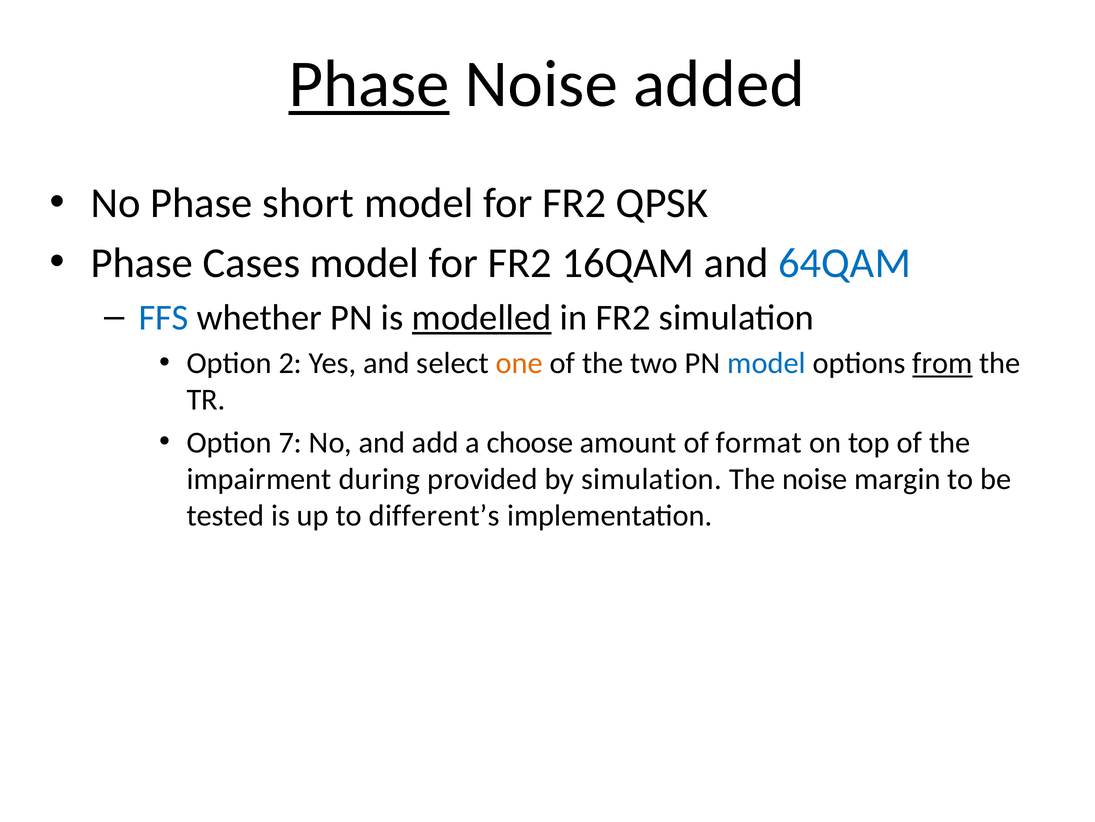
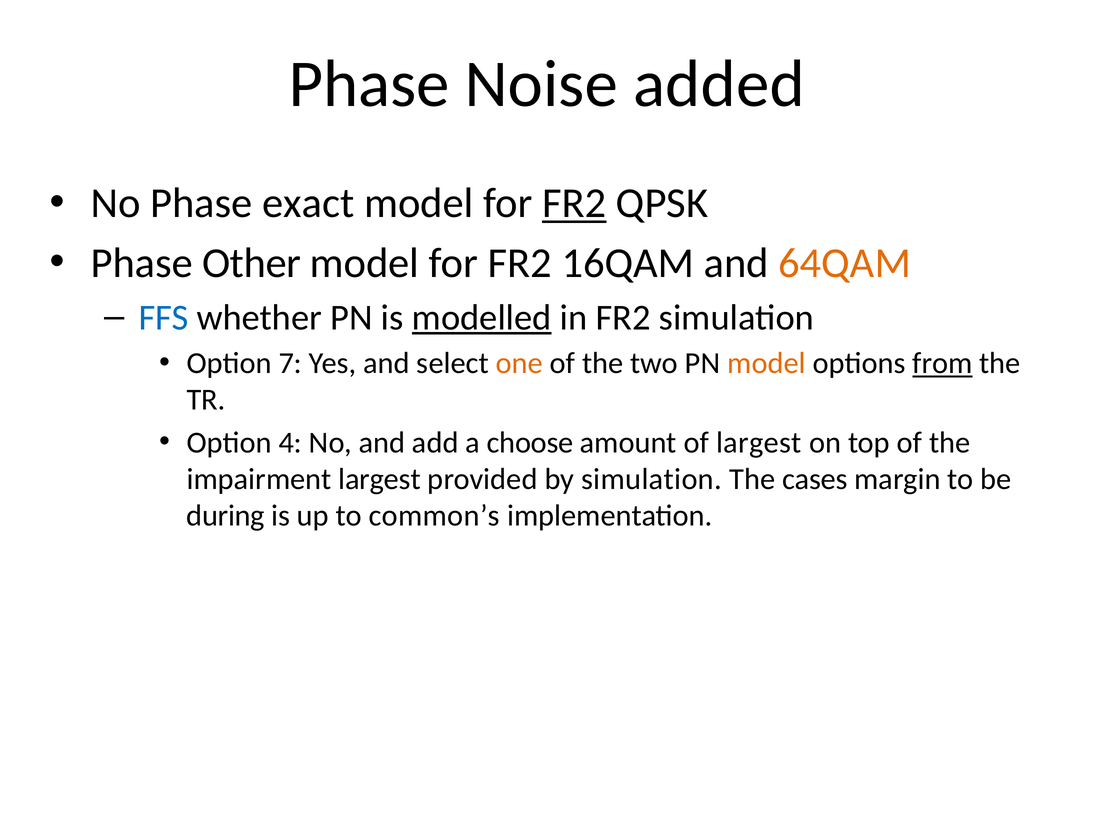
Phase underline: present -> none (369, 84)
short: short -> exact (308, 203)
FR2 underline: none -> present (574, 203)
Cases: Cases -> Other (252, 263)
64QAM colour: blue -> orange (845, 263)
2: 2 -> 7 (290, 363)
model colour: blue -> orange (767, 363)
7: 7 -> 4 (290, 442)
of format: format -> largest (759, 442)
impairment during: during -> largest (380, 479)
The noise: noise -> cases (815, 479)
tested: tested -> during (226, 515)
different’s: different’s -> common’s (434, 515)
